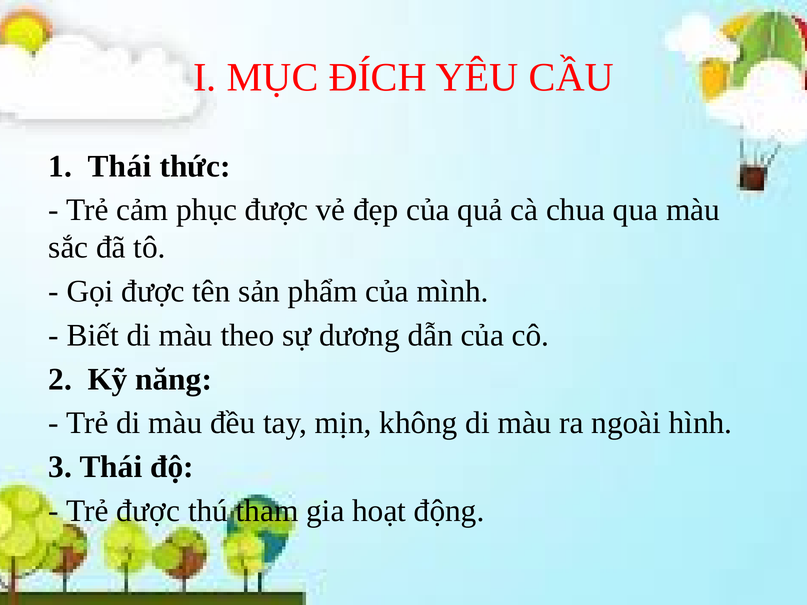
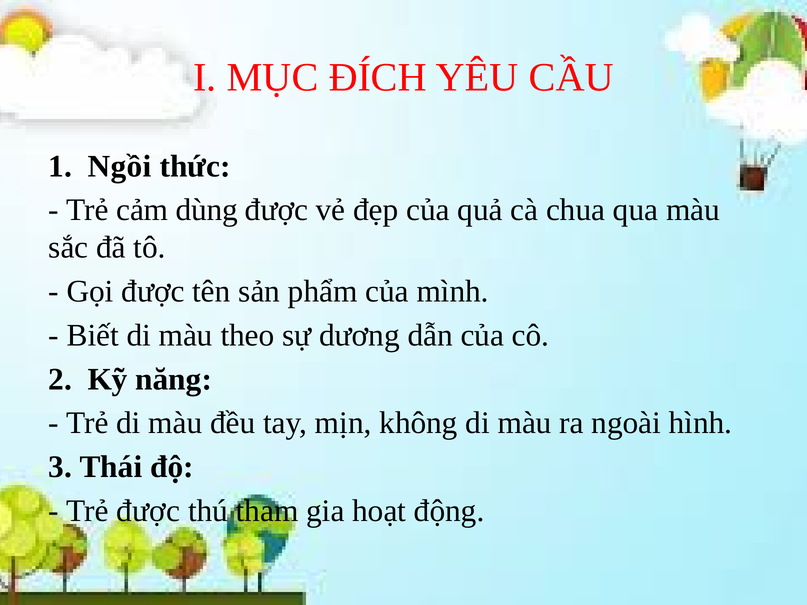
1 Thái: Thái -> Ngồi (119, 166)
phục: phục -> dùng (207, 210)
